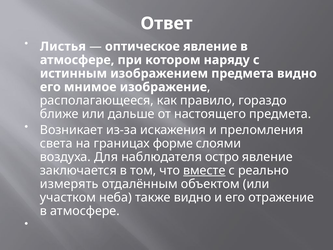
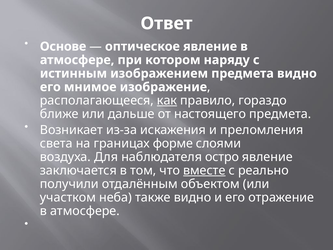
Листья: Листья -> Основе (63, 46)
как underline: none -> present (167, 100)
измерять: измерять -> получили (69, 184)
